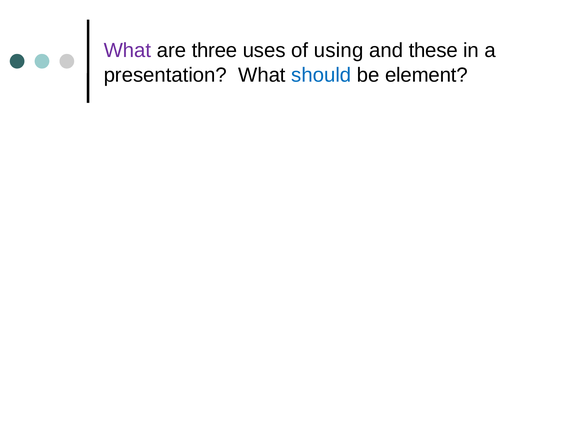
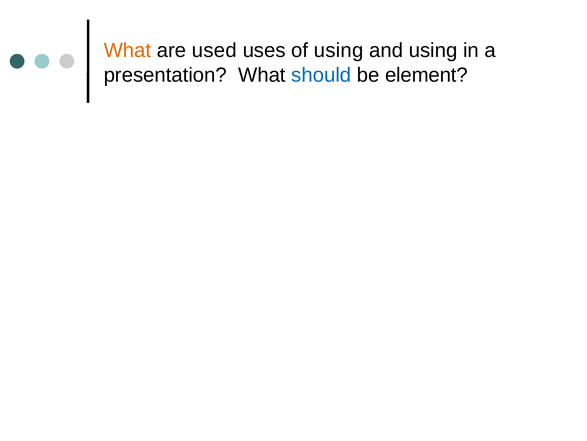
What colour: purple -> orange (127, 50)
three: three -> used (214, 50)
and these: these -> using (433, 50)
